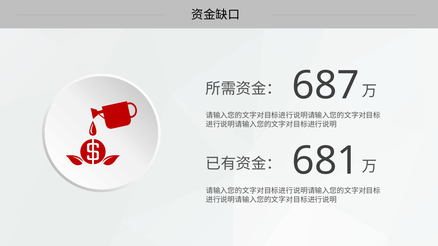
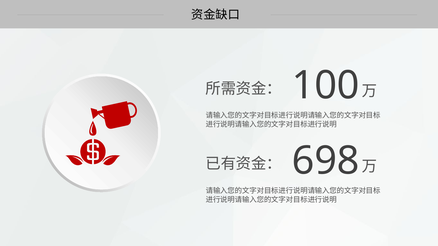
687: 687 -> 100 (326, 86)
681: 681 -> 698 (326, 161)
